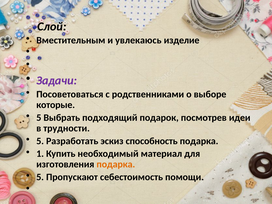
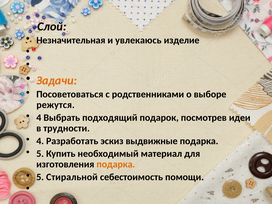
Вместительным: Вместительным -> Незначительная (71, 40)
Задачи colour: purple -> orange (57, 80)
которые: которые -> режутся (56, 105)
5: 5 -> 4 (39, 118)
5: 5 -> 4 (40, 141)
способность: способность -> выдвижные (152, 141)
1: 1 -> 5 (40, 154)
Пропускают: Пропускают -> Стиральной (72, 177)
